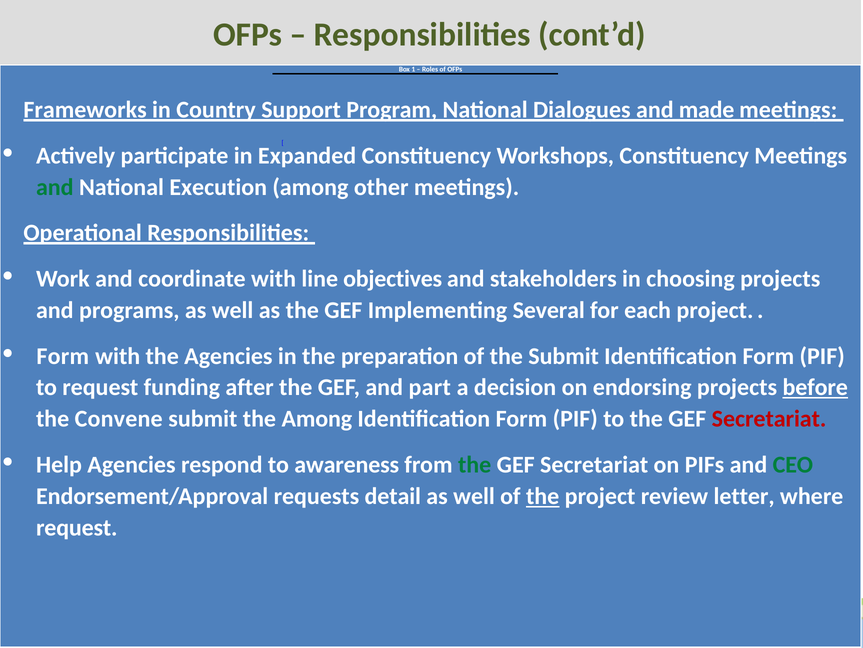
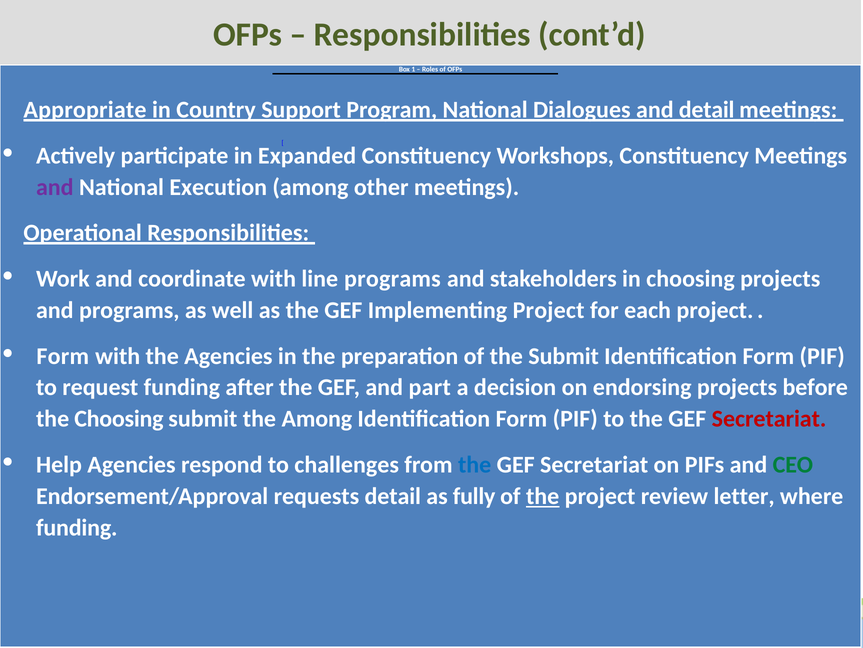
Frameworks: Frameworks -> Appropriate (85, 110)
and made: made -> detail (707, 110)
and colour: green -> purple (55, 187)
line objectives: objectives -> programs (392, 278)
Implementing Several: Several -> Project (549, 310)
before underline: present -> none (815, 387)
the Convene: Convene -> Choosing (119, 418)
awareness: awareness -> challenges (347, 464)
the colour: green -> blue (475, 464)
well: well -> fully (474, 496)
request: request -> funding (77, 527)
